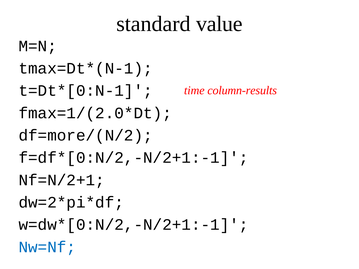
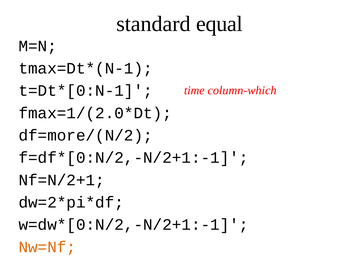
value: value -> equal (219, 24)
column-results: column-results -> column-which (242, 91)
Nw=Nf colour: blue -> orange (47, 247)
